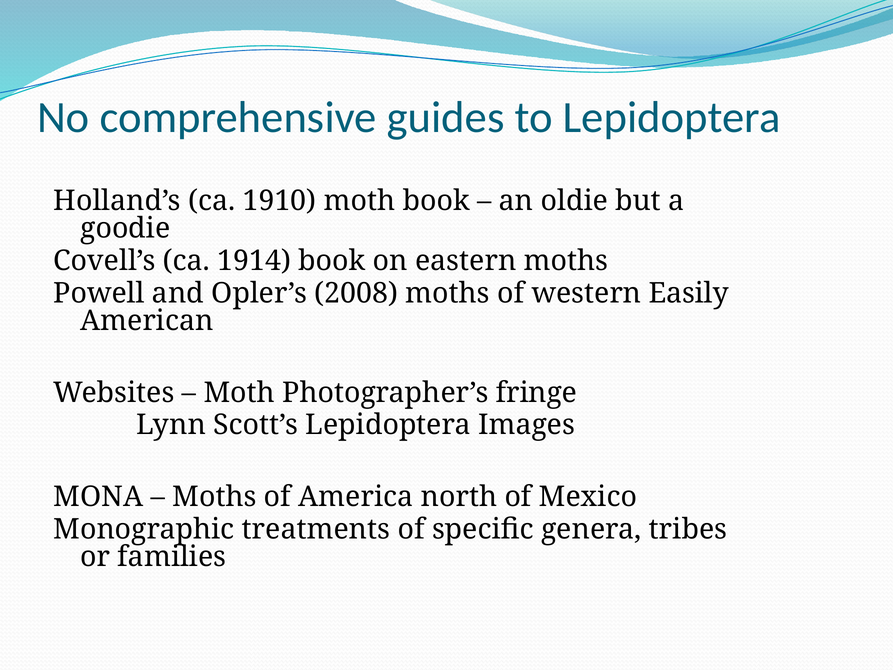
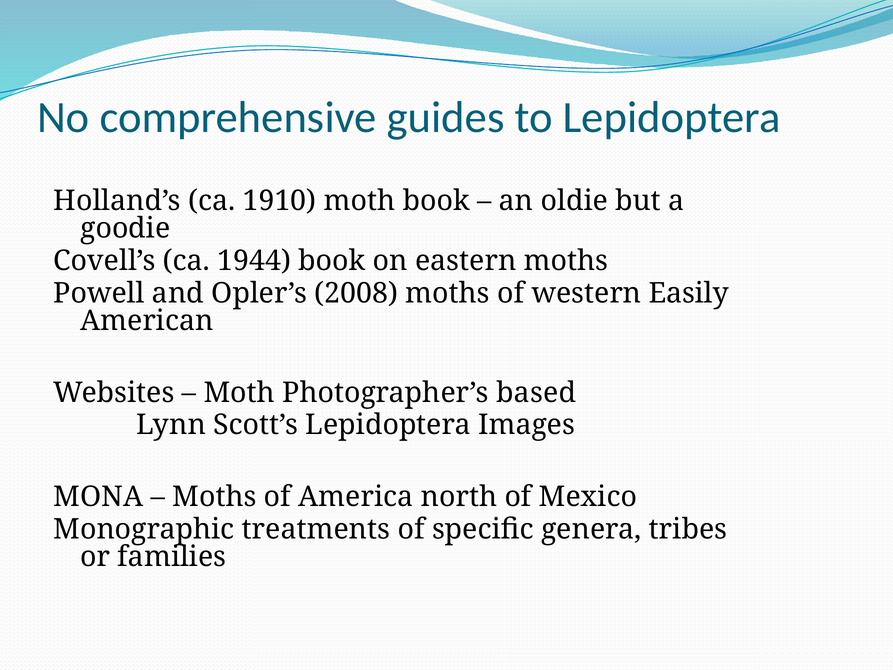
1914: 1914 -> 1944 (254, 261)
fringe: fringe -> based (536, 392)
